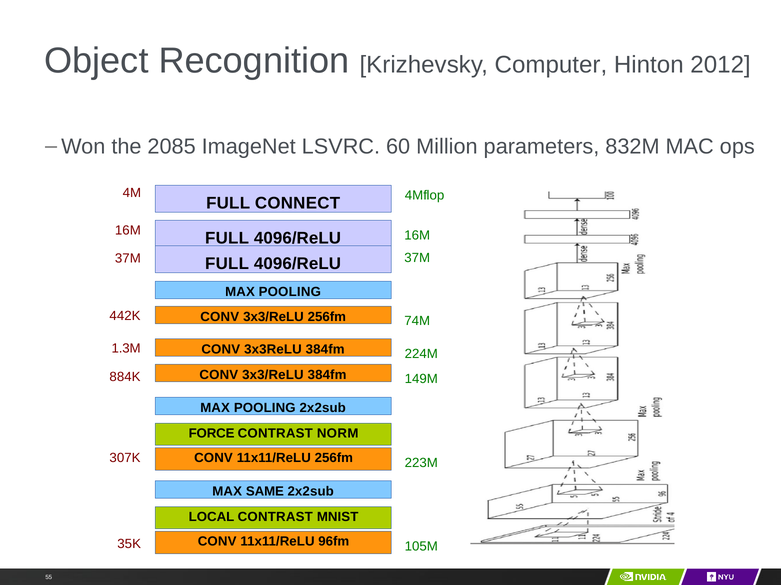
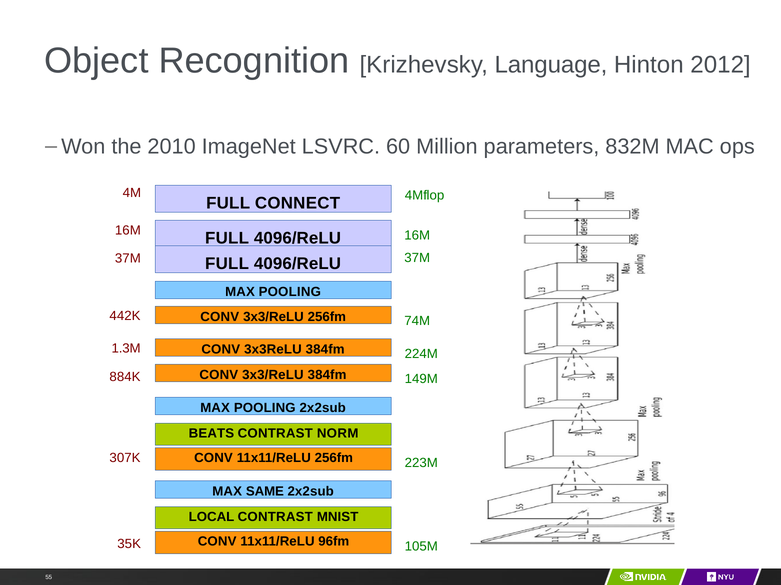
Computer: Computer -> Language (551, 65)
2085: 2085 -> 2010 (172, 147)
FORCE: FORCE -> BEATS (211, 434)
